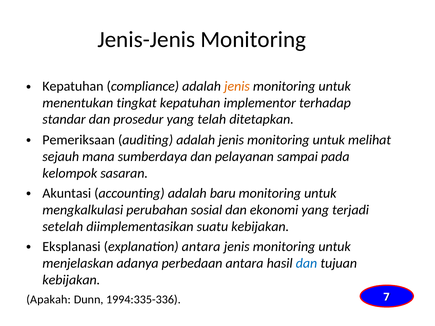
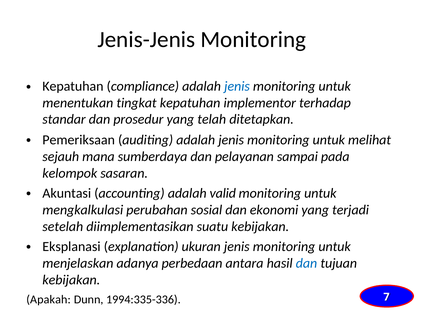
jenis colour: orange -> blue (237, 86)
baru: baru -> valid (223, 193)
explanation antara: antara -> ukuran (201, 247)
